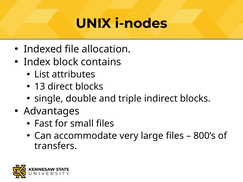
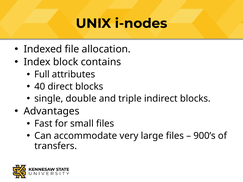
List: List -> Full (42, 75)
13: 13 -> 40 (40, 87)
800’s: 800’s -> 900’s (204, 136)
